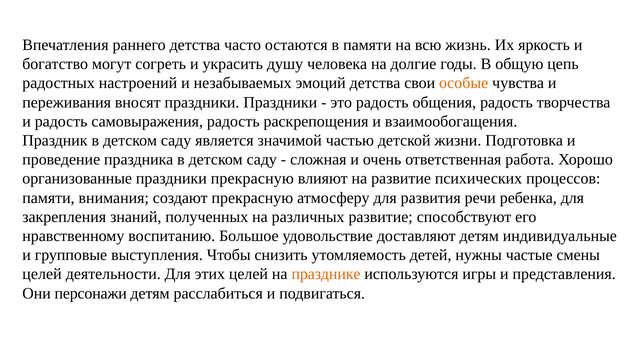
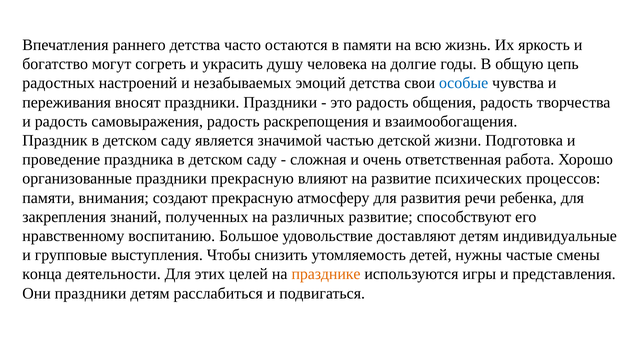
особые colour: orange -> blue (464, 83)
целей: целей -> конца (42, 274)
Они персонажи: персонажи -> праздники (91, 293)
